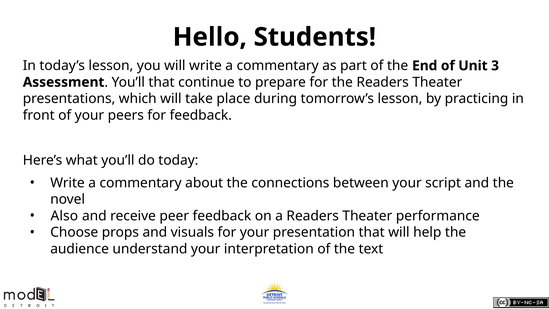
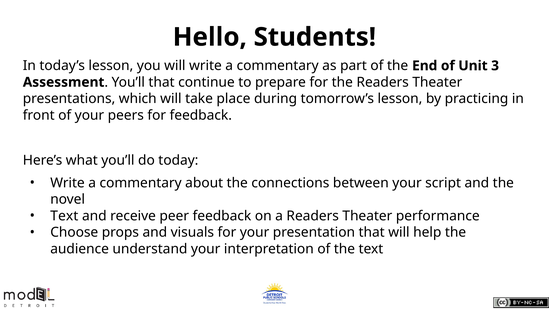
Also: Also -> Text (64, 216)
